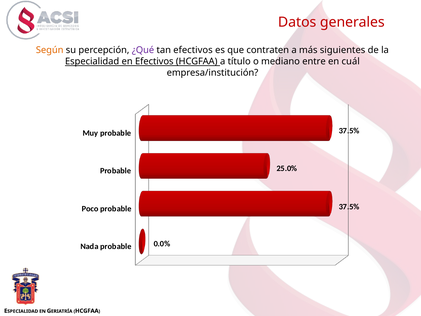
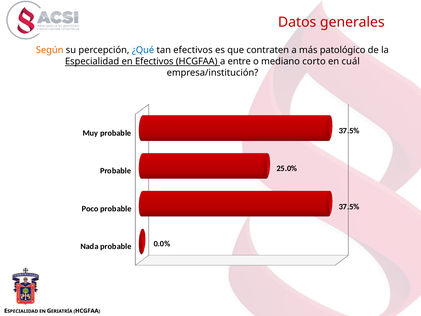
¿Qué colour: purple -> blue (143, 50)
siguientes: siguientes -> patológico (343, 50)
título: título -> entre (239, 61)
entre: entre -> corto (314, 61)
